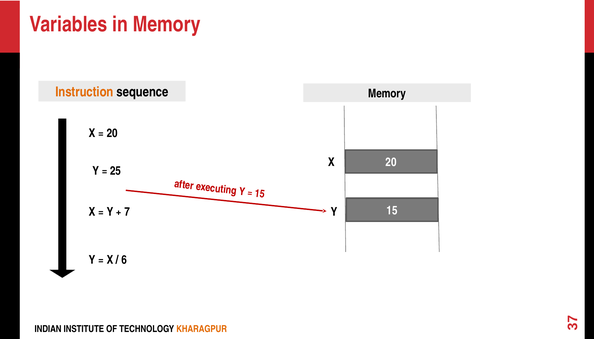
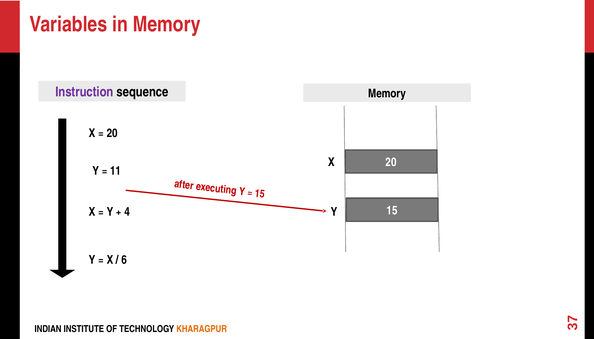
Instruction colour: orange -> purple (84, 92)
25: 25 -> 11 (116, 171)
7: 7 -> 4 (127, 212)
